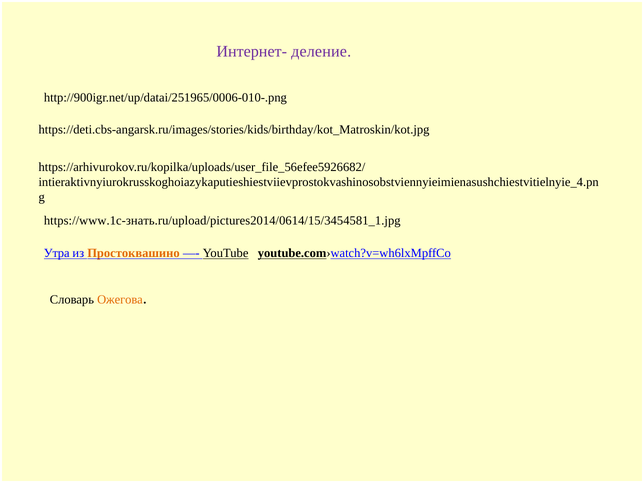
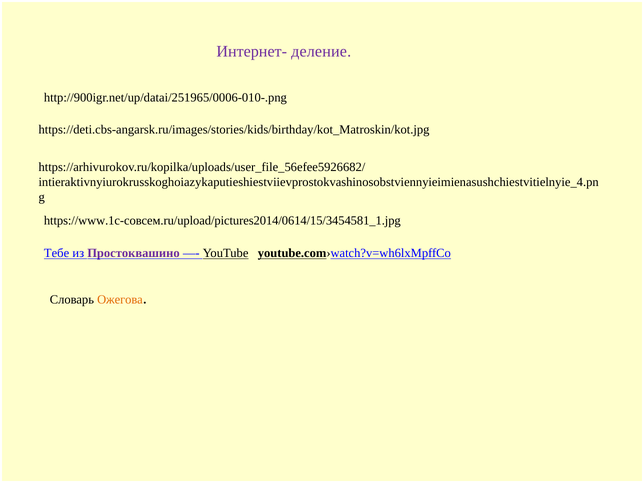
https://www.1c-знать.ru/upload/pictures2014/0614/15/3454581_1.jpg: https://www.1c-знать.ru/upload/pictures2014/0614/15/3454581_1.jpg -> https://www.1c-совсем.ru/upload/pictures2014/0614/15/3454581_1.jpg (222, 221)
Утра: Утра -> Тебе (57, 253)
Простоквашино colour: orange -> purple (133, 253)
